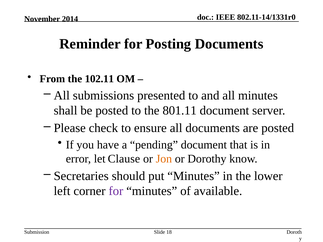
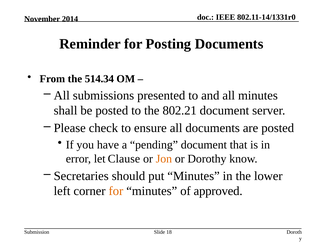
102.11: 102.11 -> 514.34 (99, 79)
801.11: 801.11 -> 802.21 (180, 111)
for colour: purple -> orange (116, 191)
available: available -> approved (218, 191)
